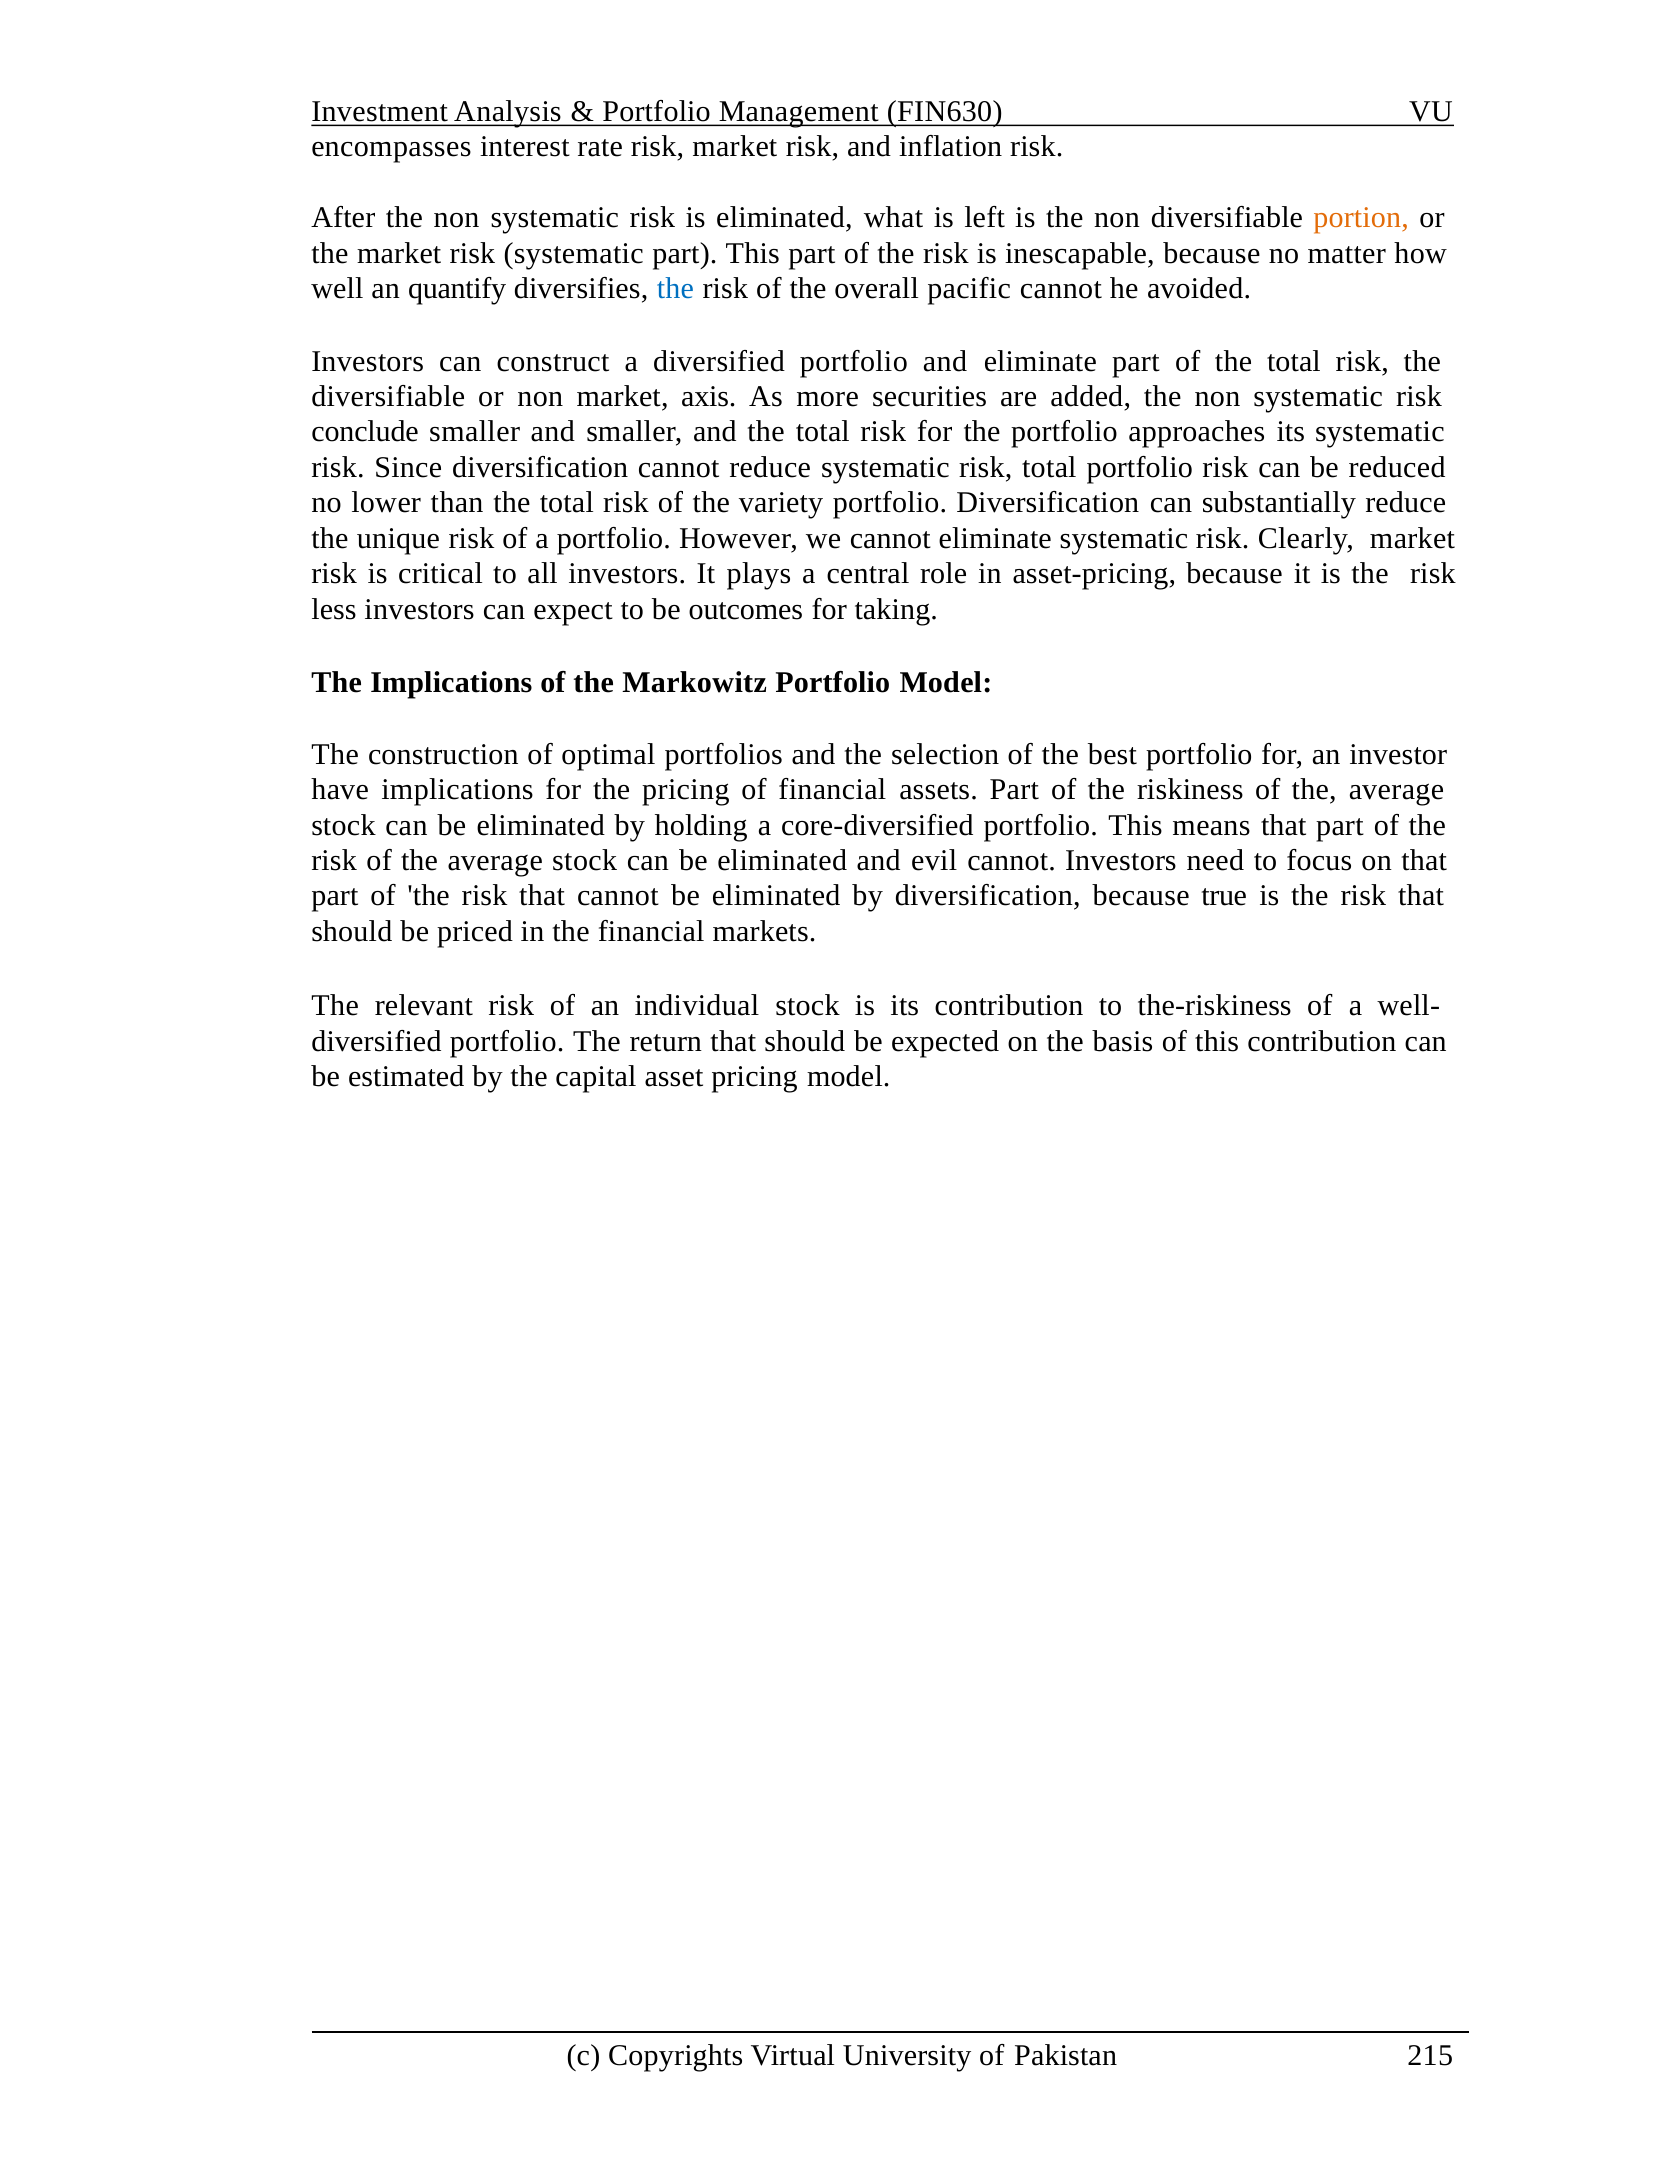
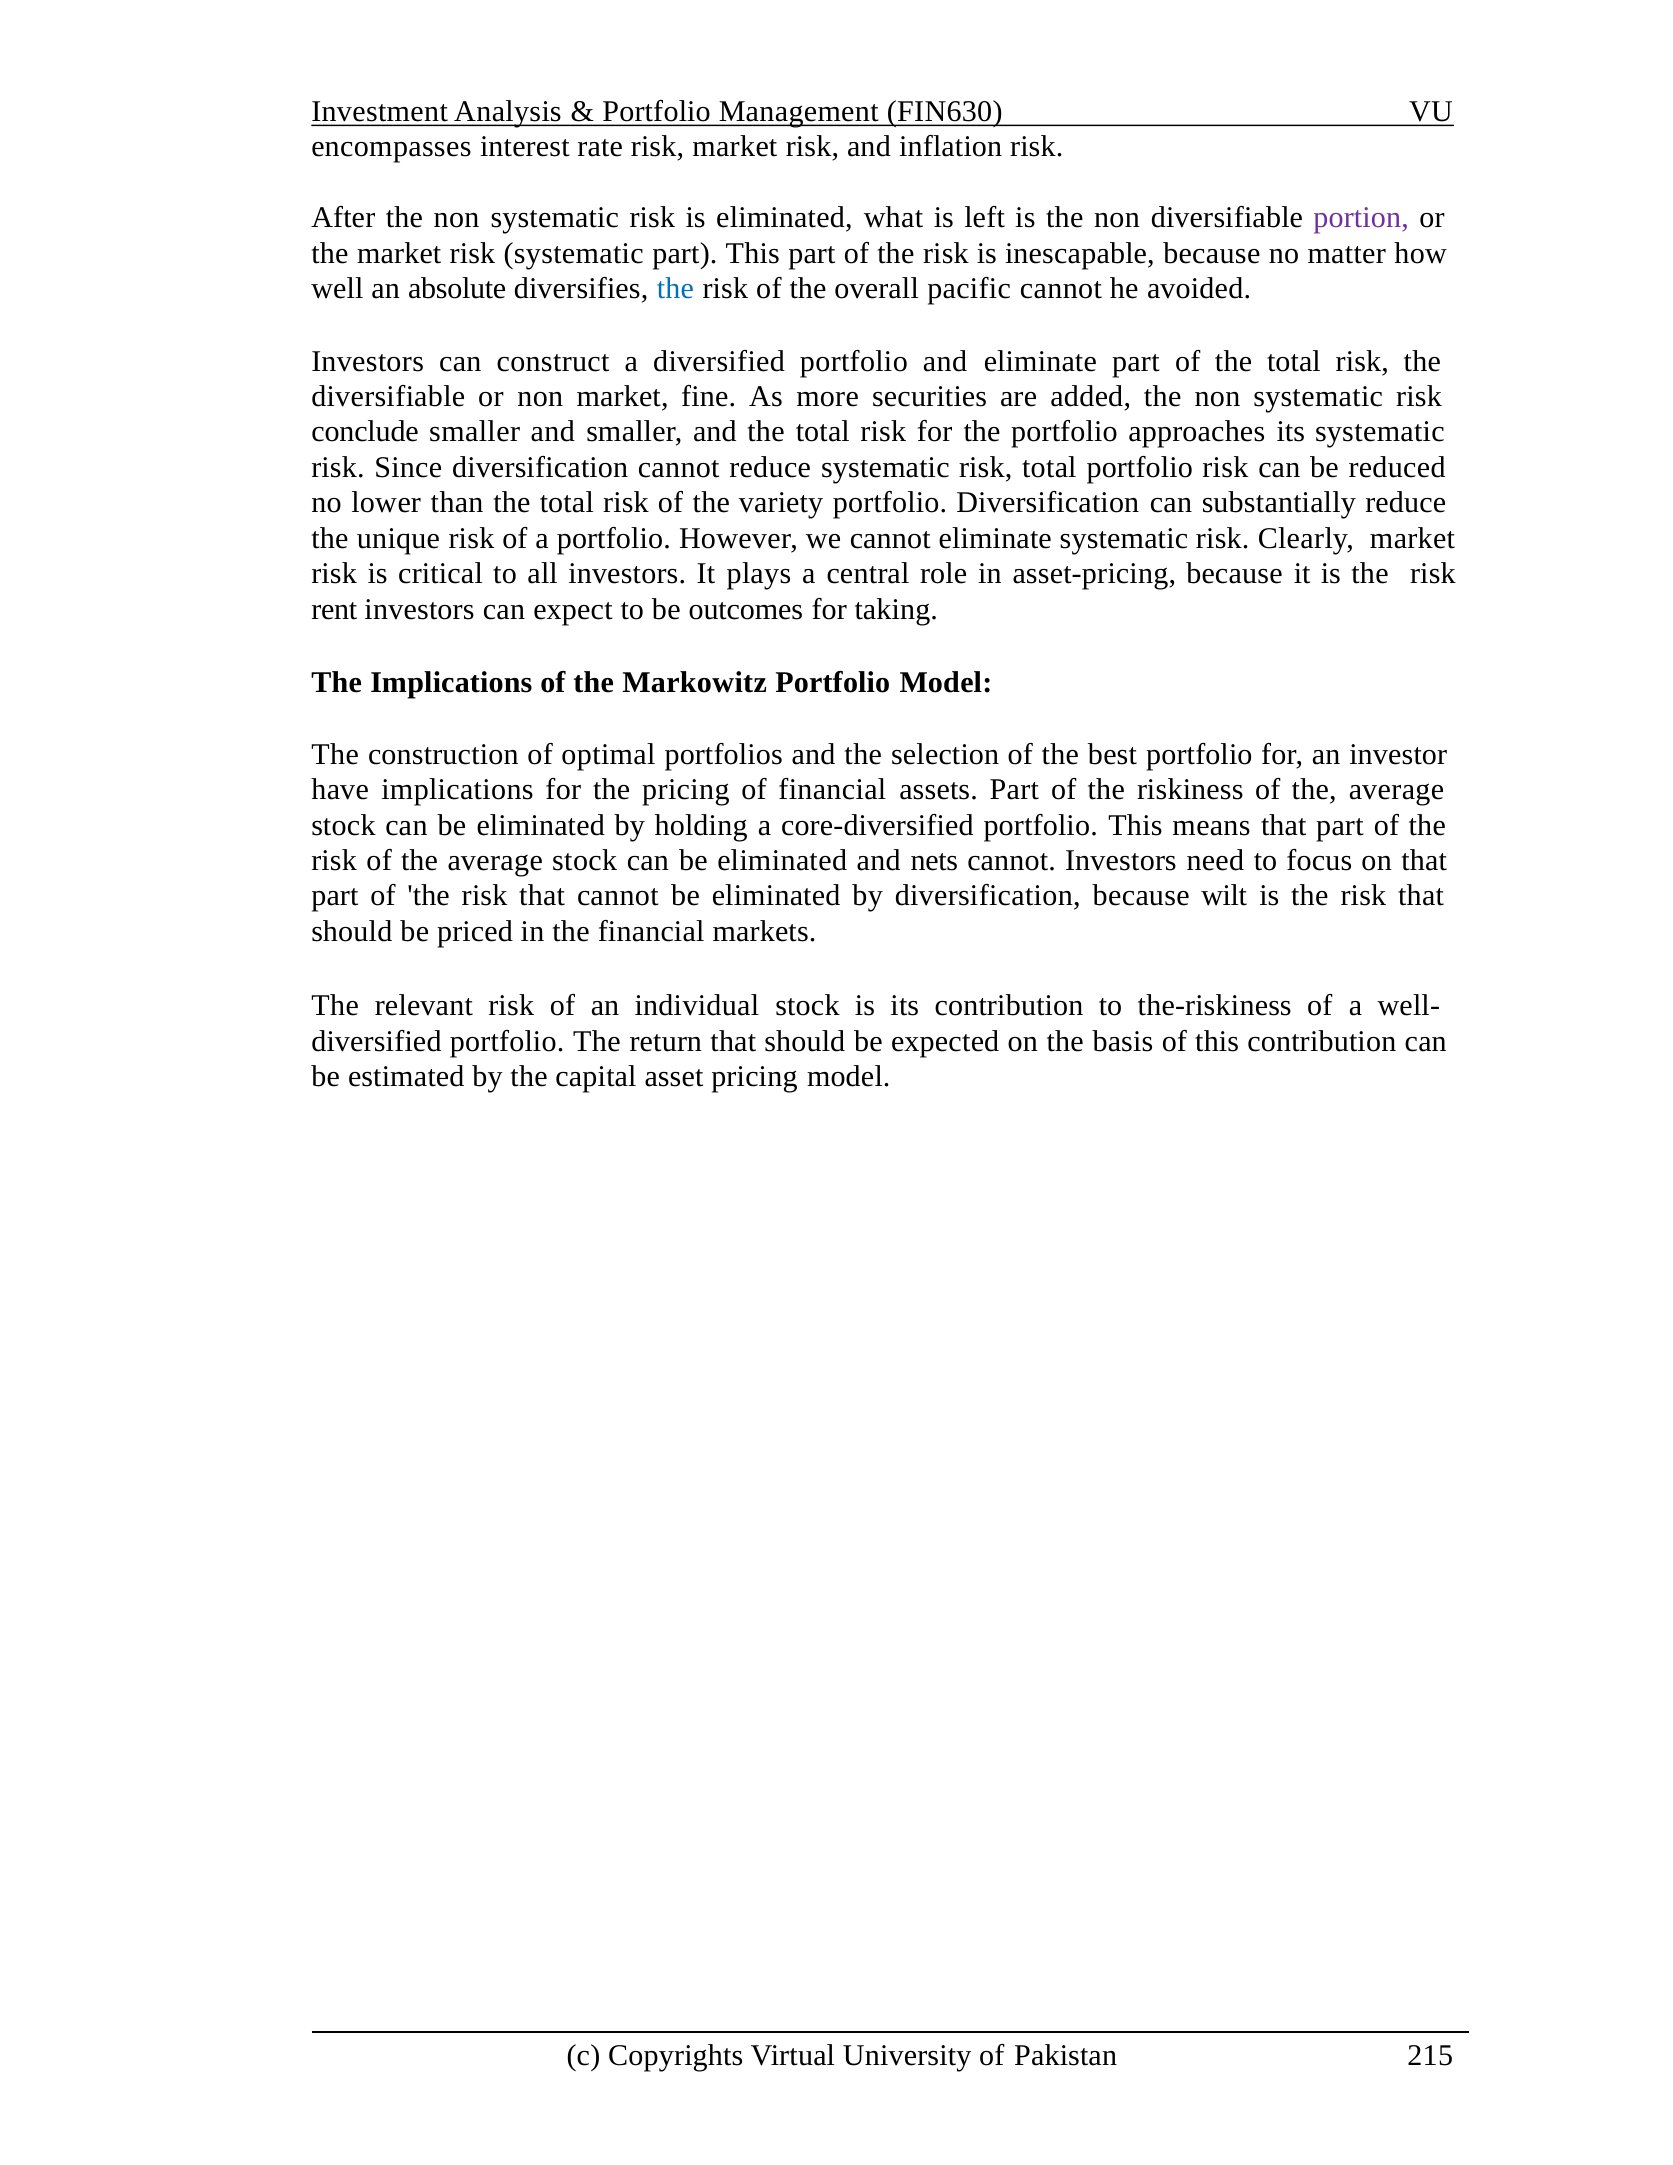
portion colour: orange -> purple (1361, 218)
quantify: quantify -> absolute (457, 289)
axis: axis -> fine (709, 397)
less: less -> rent (334, 609)
evil: evil -> nets (934, 861)
true: true -> wilt (1224, 896)
